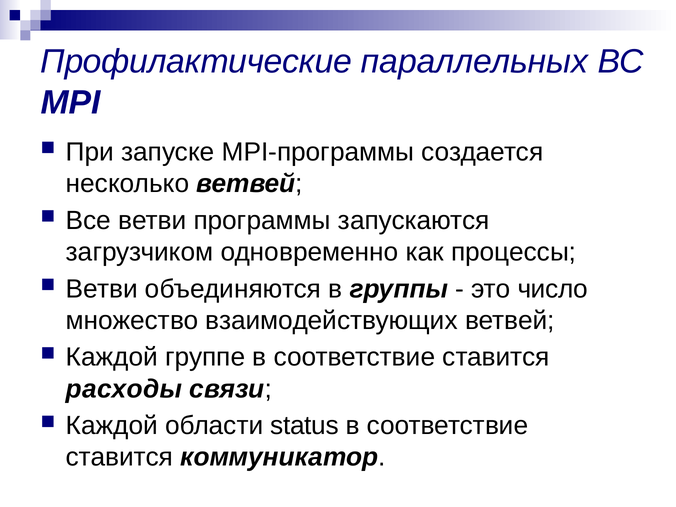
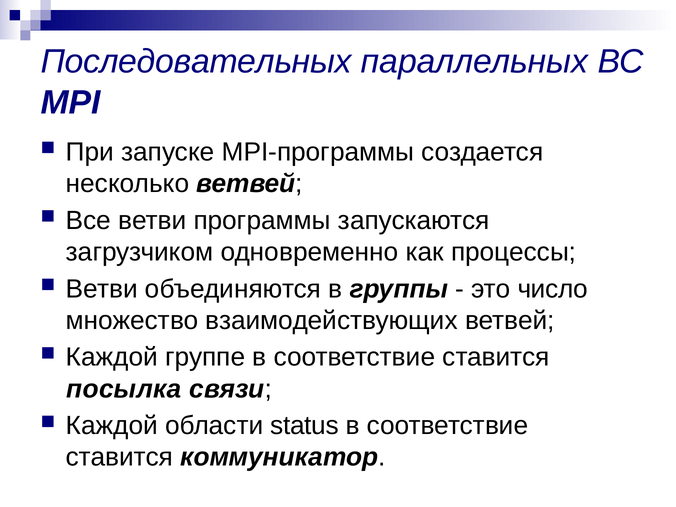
Профилактические: Профилактические -> Последовательных (196, 62)
расходы: расходы -> посылка (124, 389)
